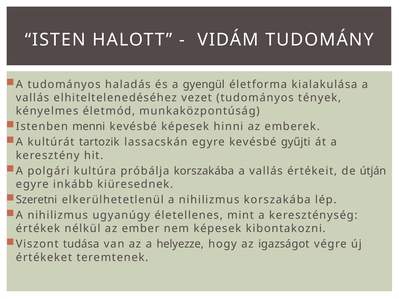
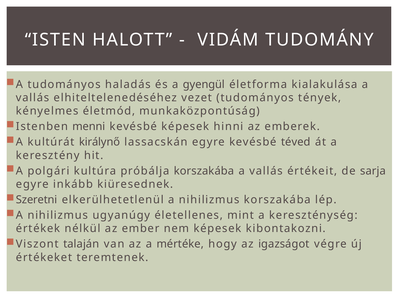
tartozik: tartozik -> királynő (99, 142)
gyűjti: gyűjti -> téved (296, 142)
útján: útján -> sarja (373, 171)
tudása: tudása -> talaján (81, 244)
helyezze: helyezze -> mértéke (180, 244)
